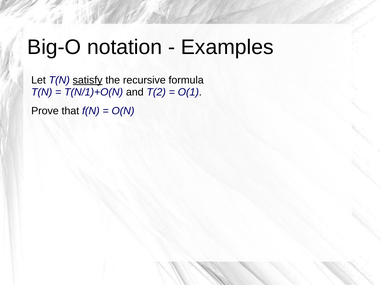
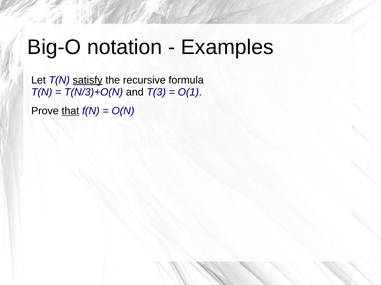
T(N/1)+O(N: T(N/1)+O(N -> T(N/3)+O(N (94, 92)
T(2: T(2 -> T(3 (156, 92)
that underline: none -> present (70, 111)
